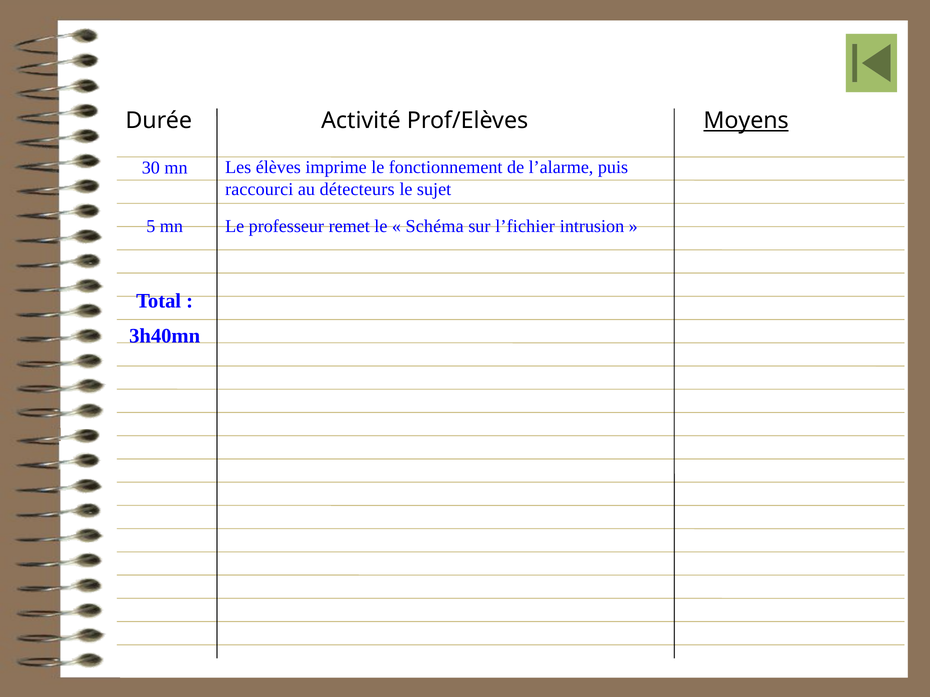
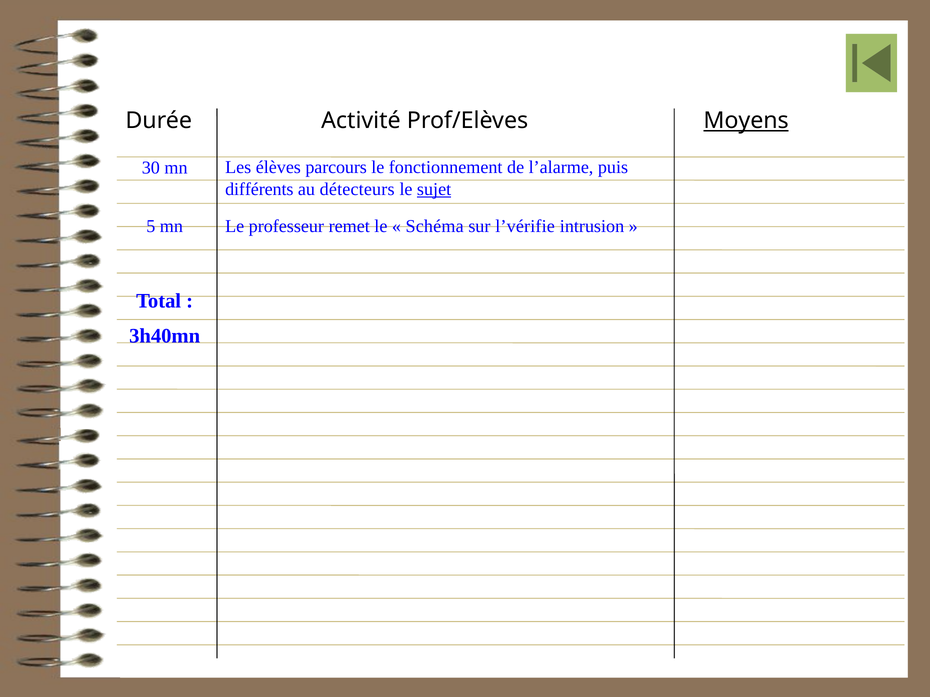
imprime: imprime -> parcours (336, 168)
raccourci: raccourci -> différents (259, 189)
sujet underline: none -> present (434, 189)
l’fichier: l’fichier -> l’vérifie (525, 226)
